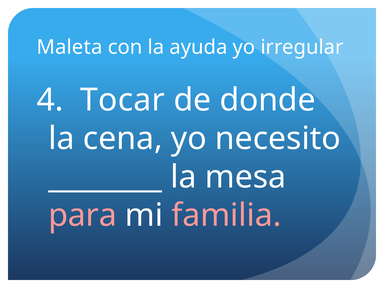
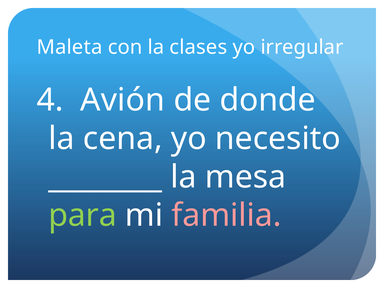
ayuda: ayuda -> clases (198, 47)
Tocar: Tocar -> Avión (123, 100)
para colour: pink -> light green (83, 215)
